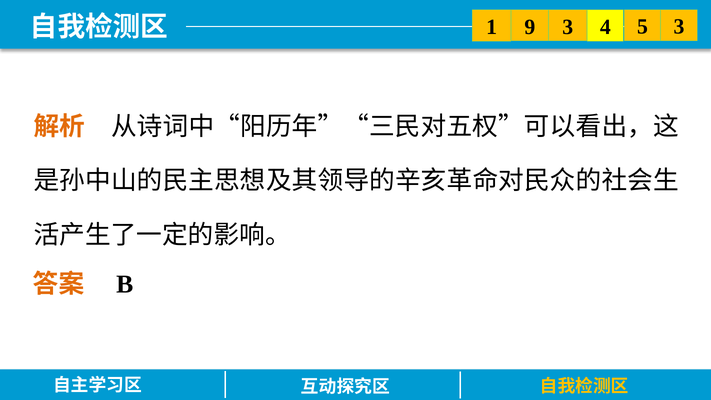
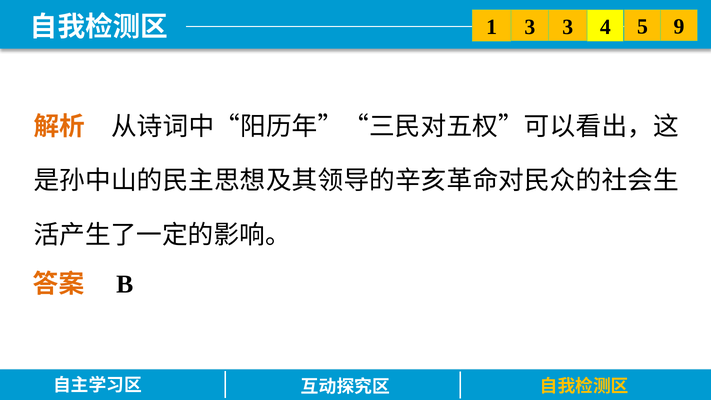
1 9: 9 -> 3 (530, 27)
5 3: 3 -> 9 (679, 27)
